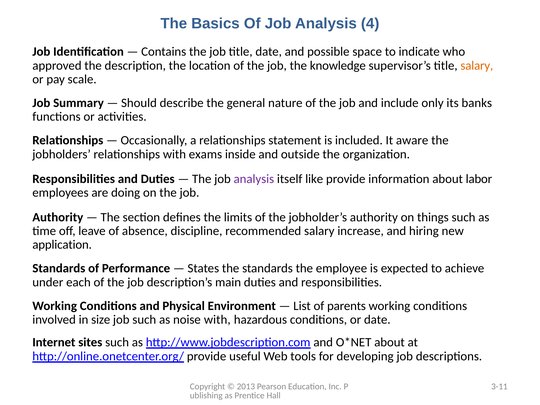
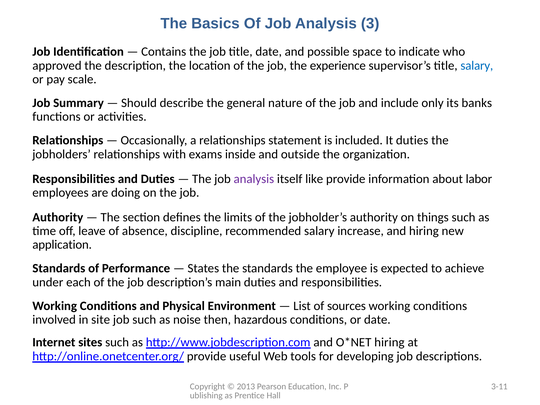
4: 4 -> 3 (370, 24)
knowledge: knowledge -> experience (338, 66)
salary colour: orange -> blue (477, 66)
It aware: aware -> duties (412, 140)
parents: parents -> sources (347, 306)
size: size -> site (101, 320)
noise with: with -> then (217, 320)
about: about -> hiring (389, 342)
